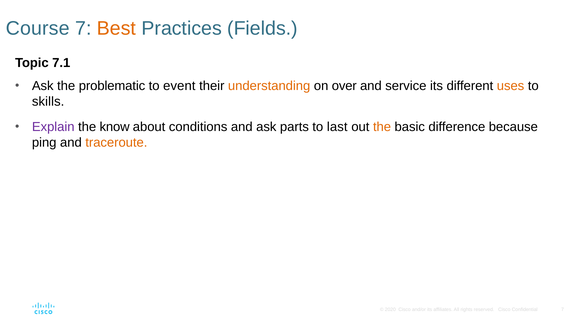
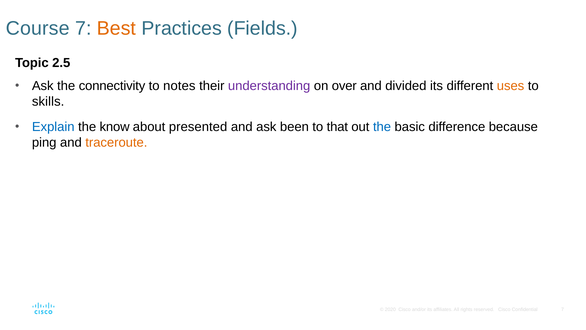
7.1: 7.1 -> 2.5 (61, 63)
problematic: problematic -> connectivity (112, 86)
event: event -> notes (179, 86)
understanding colour: orange -> purple (269, 86)
service: service -> divided (406, 86)
Explain colour: purple -> blue (53, 127)
conditions: conditions -> presented (198, 127)
parts: parts -> been (294, 127)
last: last -> that (337, 127)
the colour: orange -> blue (382, 127)
